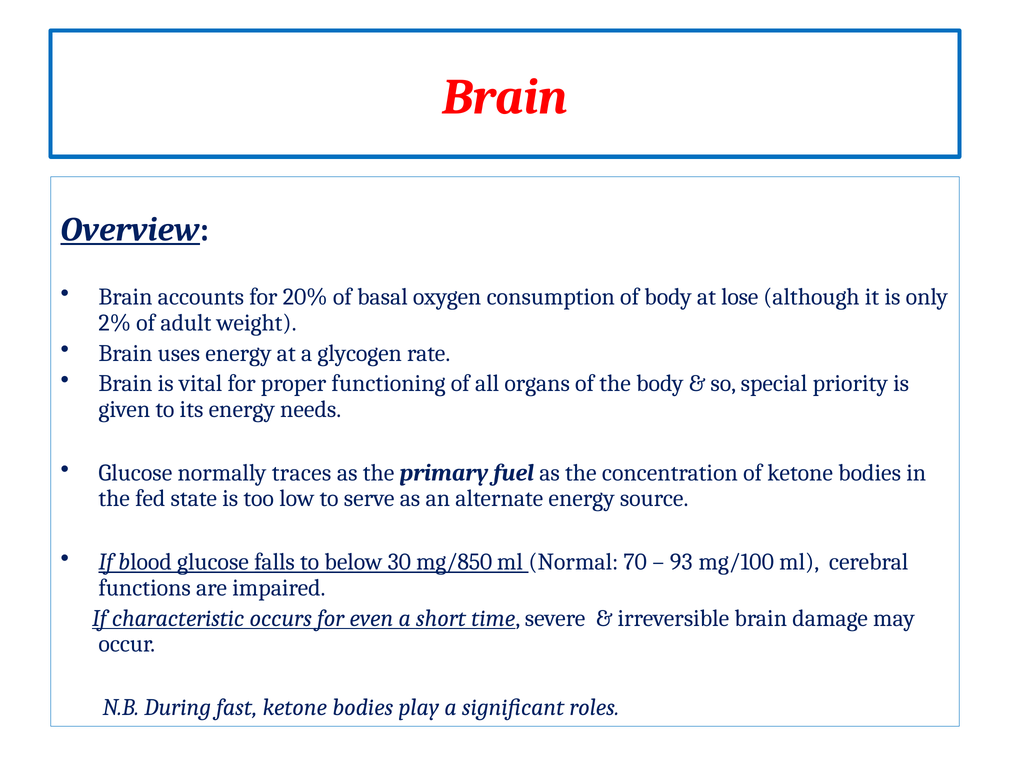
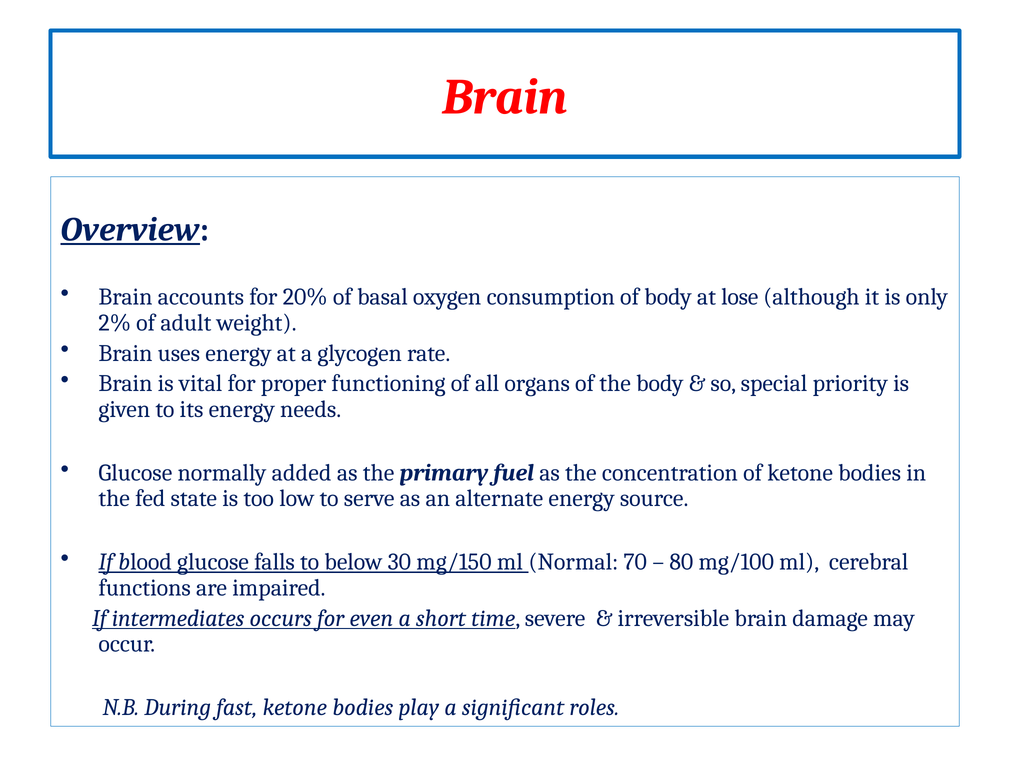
traces: traces -> added (302, 472)
mg/850: mg/850 -> mg/150 (454, 562)
93: 93 -> 80 (681, 562)
characteristic: characteristic -> intermediates (178, 618)
